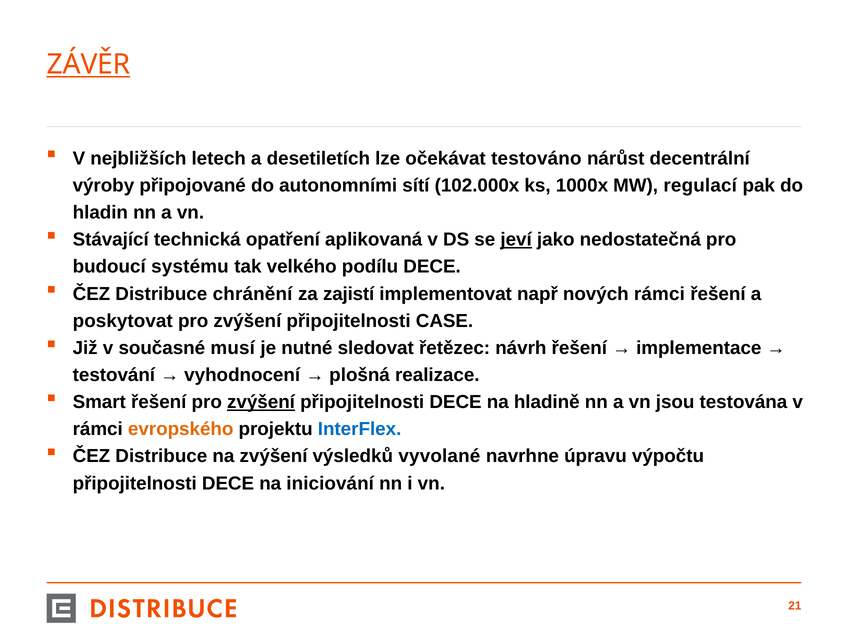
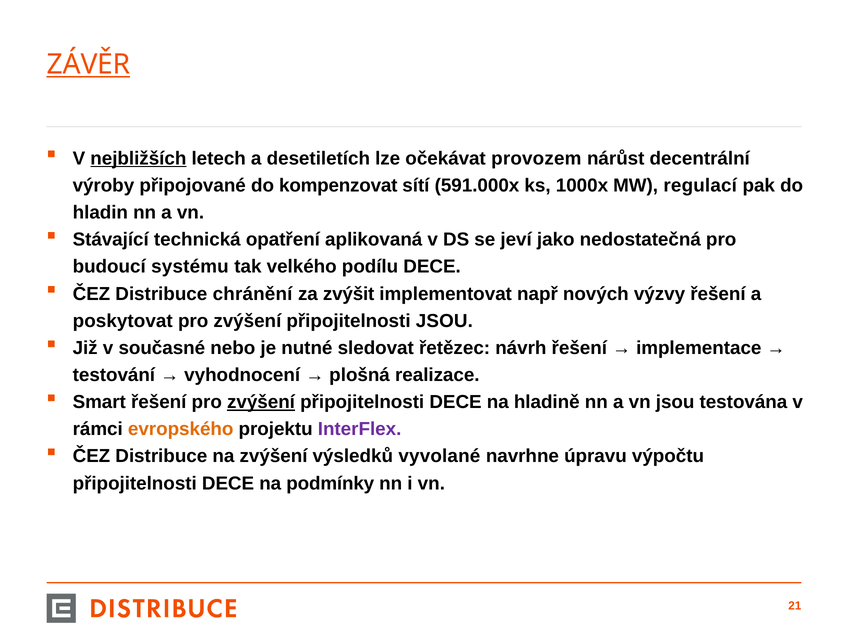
nejbližších underline: none -> present (138, 158)
testováno: testováno -> provozem (536, 158)
autonomními: autonomními -> kompenzovat (338, 185)
102.000x: 102.000x -> 591.000x (477, 185)
jeví underline: present -> none (516, 240)
zajistí: zajistí -> zvýšit (349, 294)
nových rámci: rámci -> výzvy (659, 294)
připojitelnosti CASE: CASE -> JSOU (444, 321)
musí: musí -> nebo (233, 348)
InterFlex colour: blue -> purple (360, 429)
iniciování: iniciování -> podmínky (330, 483)
